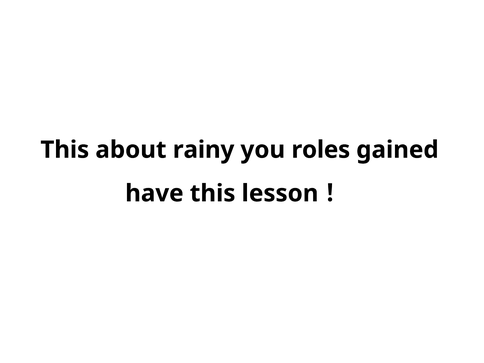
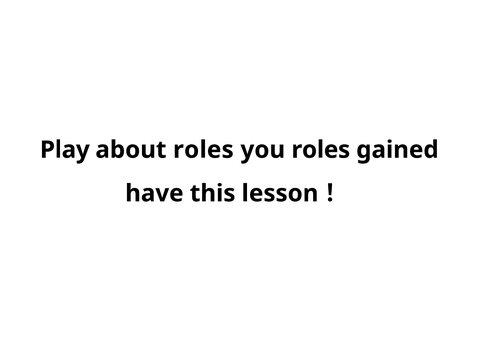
This: This -> Play (65, 150)
about rainy: rainy -> roles (203, 150)
